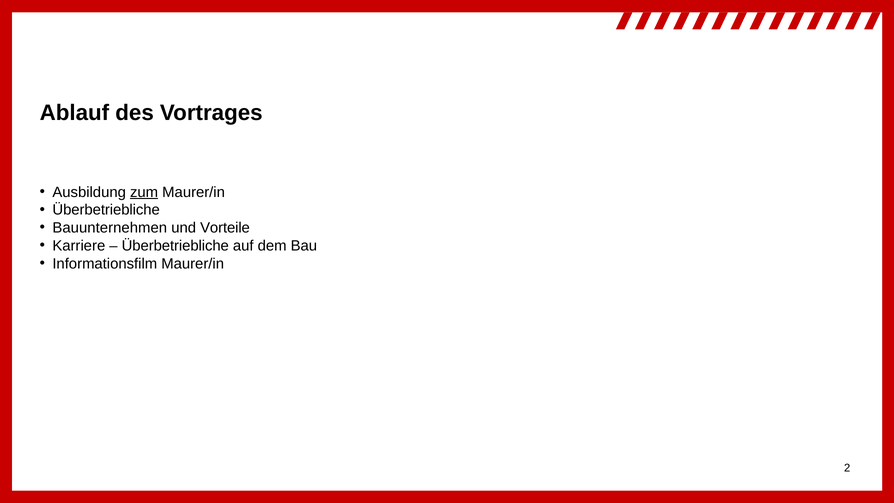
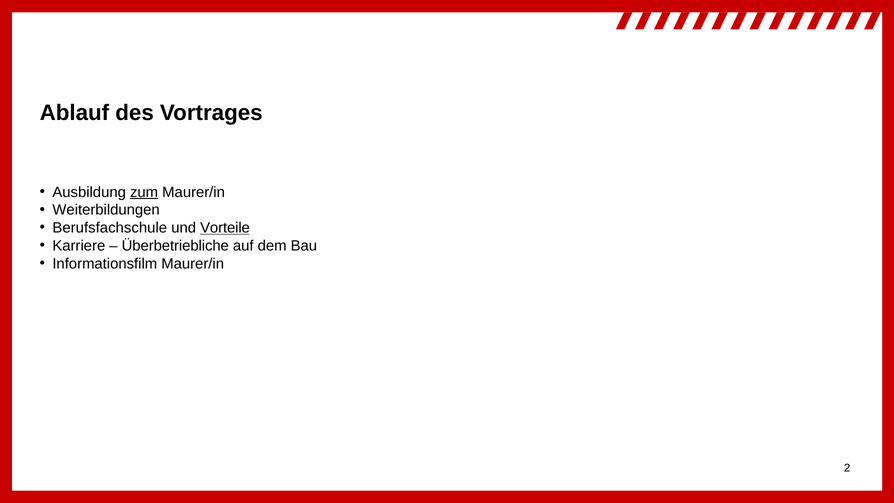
Überbetriebliche: Überbetriebliche -> Weiterbildungen (106, 210)
Bauunternehmen: Bauunternehmen -> Berufsfachschule (110, 228)
Vorteile underline: none -> present (225, 228)
